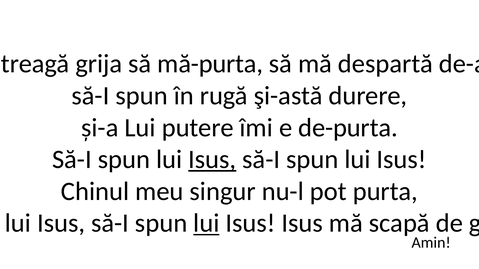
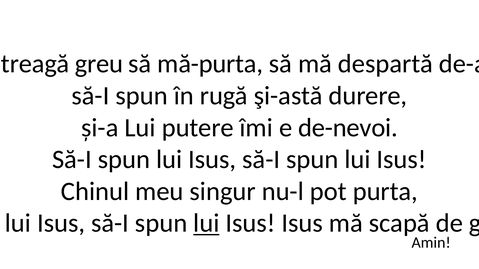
grija: grija -> greu (99, 64)
de-purta: de-purta -> de-nevoi (348, 128)
Isus underline: present -> none (212, 160)
